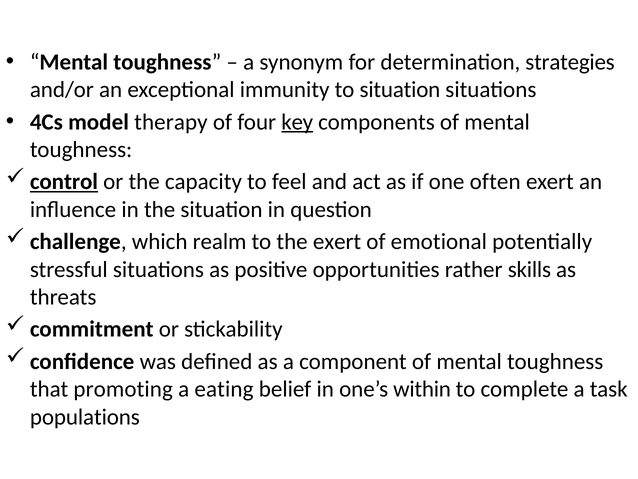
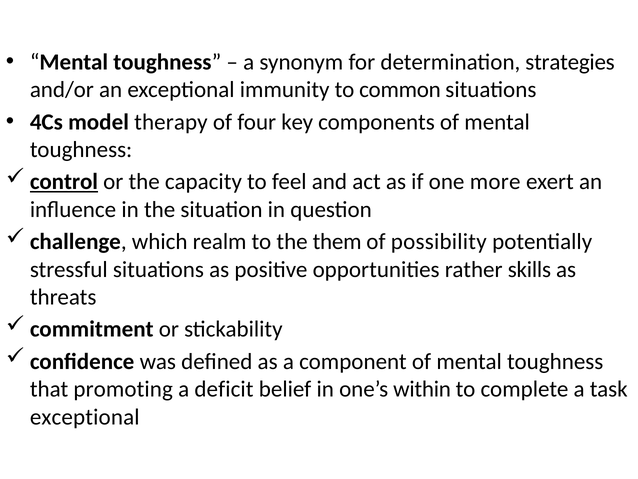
to situation: situation -> common (400, 90)
key underline: present -> none (297, 122)
often: often -> more (495, 182)
the exert: exert -> them (337, 241)
emotional: emotional -> possibility (439, 241)
eating: eating -> deficit (224, 389)
populations: populations -> exceptional (85, 416)
